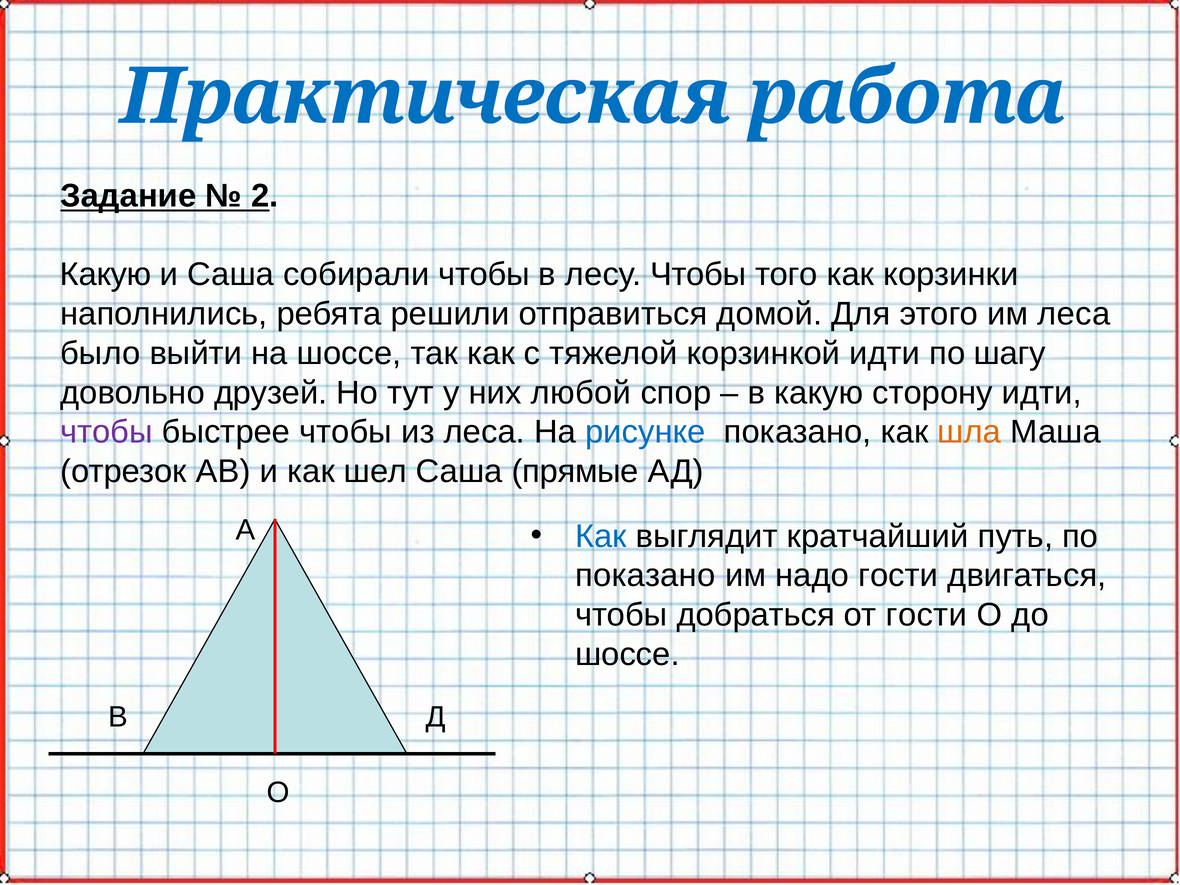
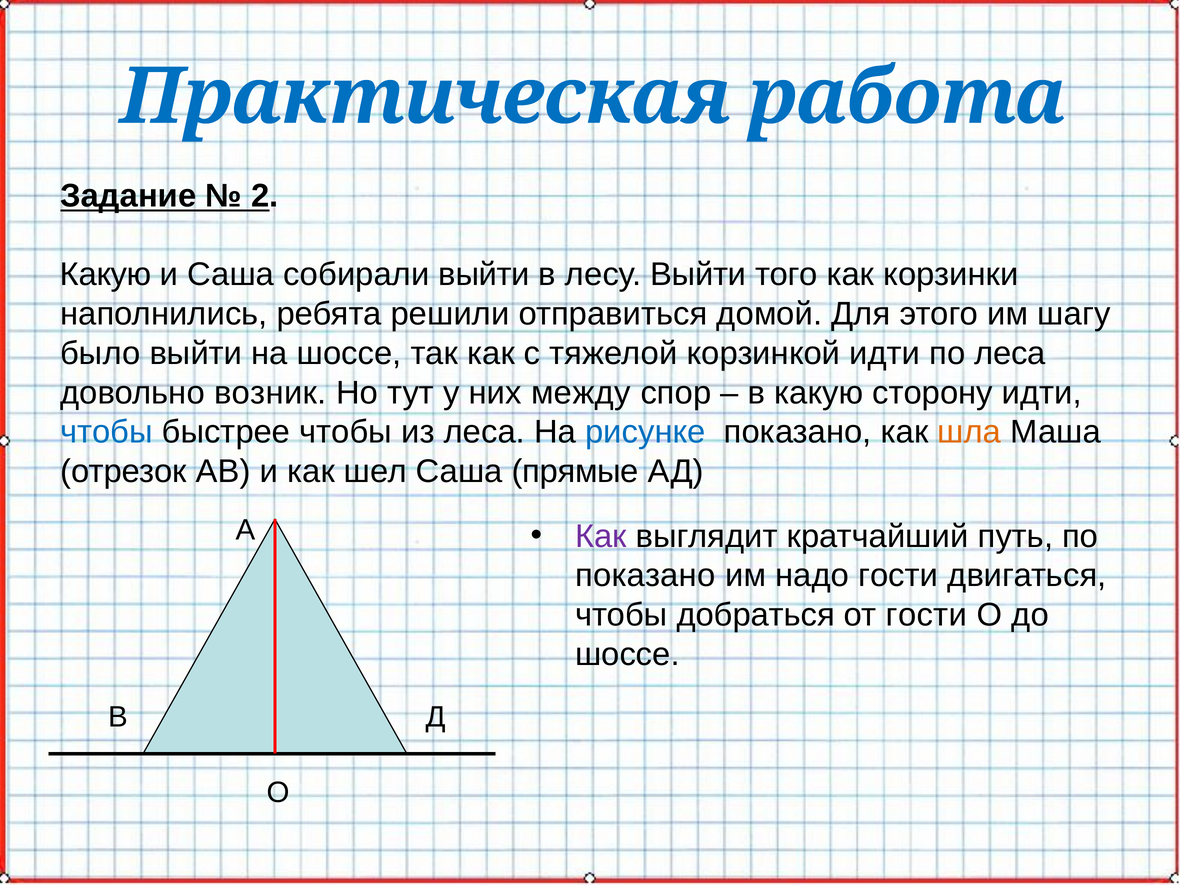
собирали чтобы: чтобы -> выйти (484, 275)
лесу Чтобы: Чтобы -> Выйти (698, 275)
им леса: леса -> шагу (1074, 314)
по шагу: шагу -> леса (1010, 353)
друзей: друзей -> возник (270, 393)
любой: любой -> между (581, 393)
чтобы colour: purple -> blue (106, 432)
Как colour: blue -> purple (601, 536)
